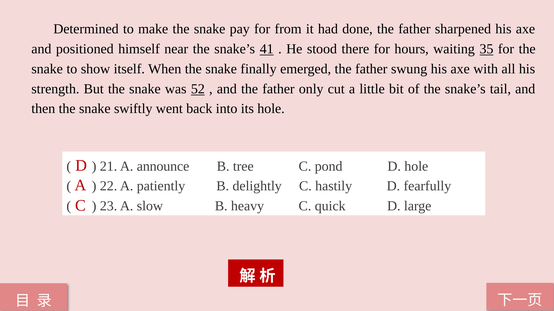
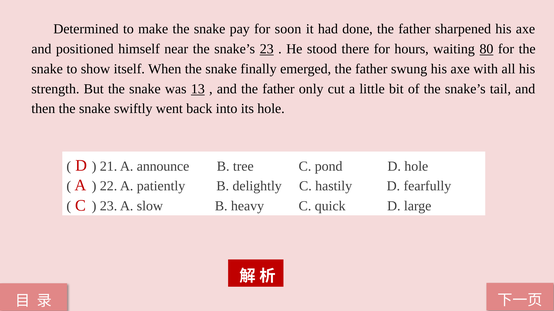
from: from -> soon (288, 29)
snake’s 41: 41 -> 23 (267, 49)
35: 35 -> 80 (486, 49)
52: 52 -> 13 (198, 89)
